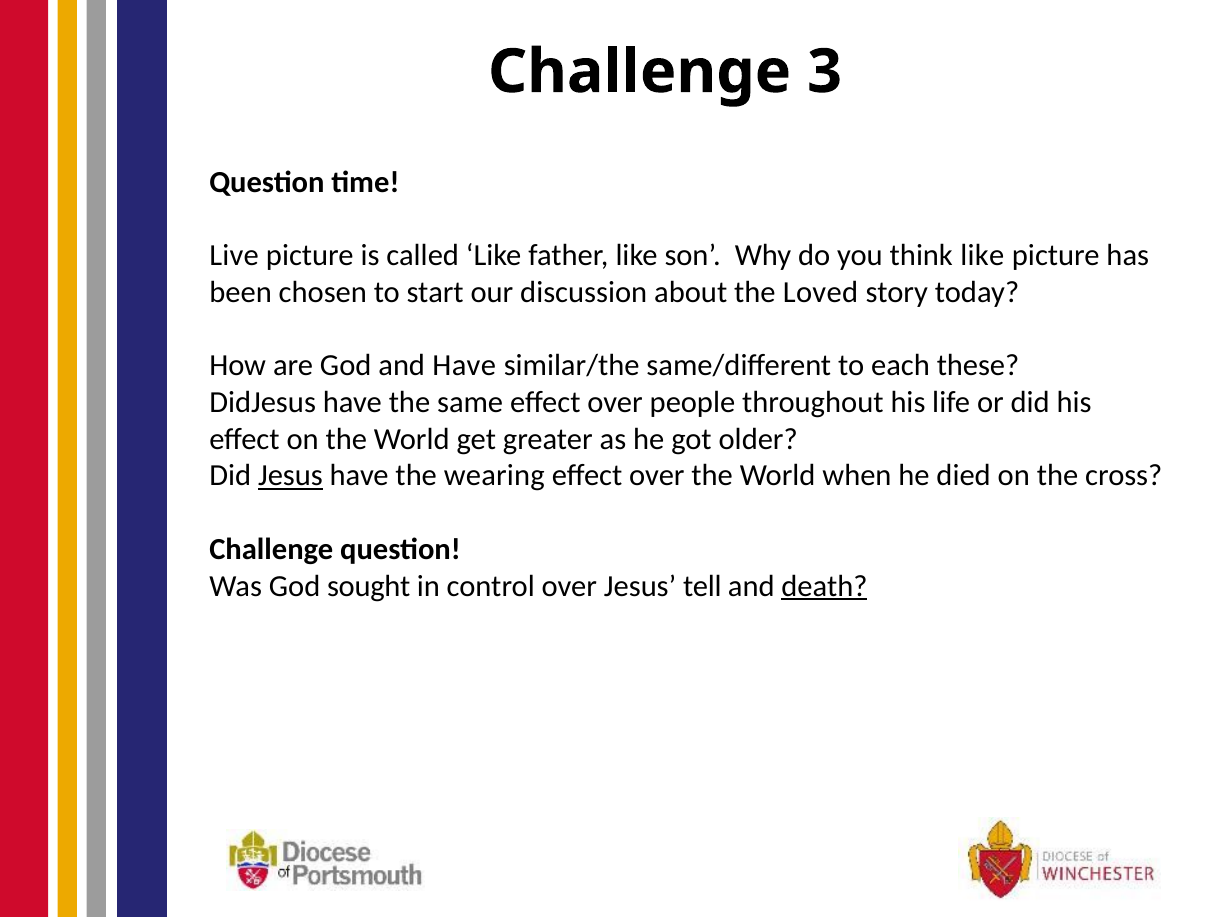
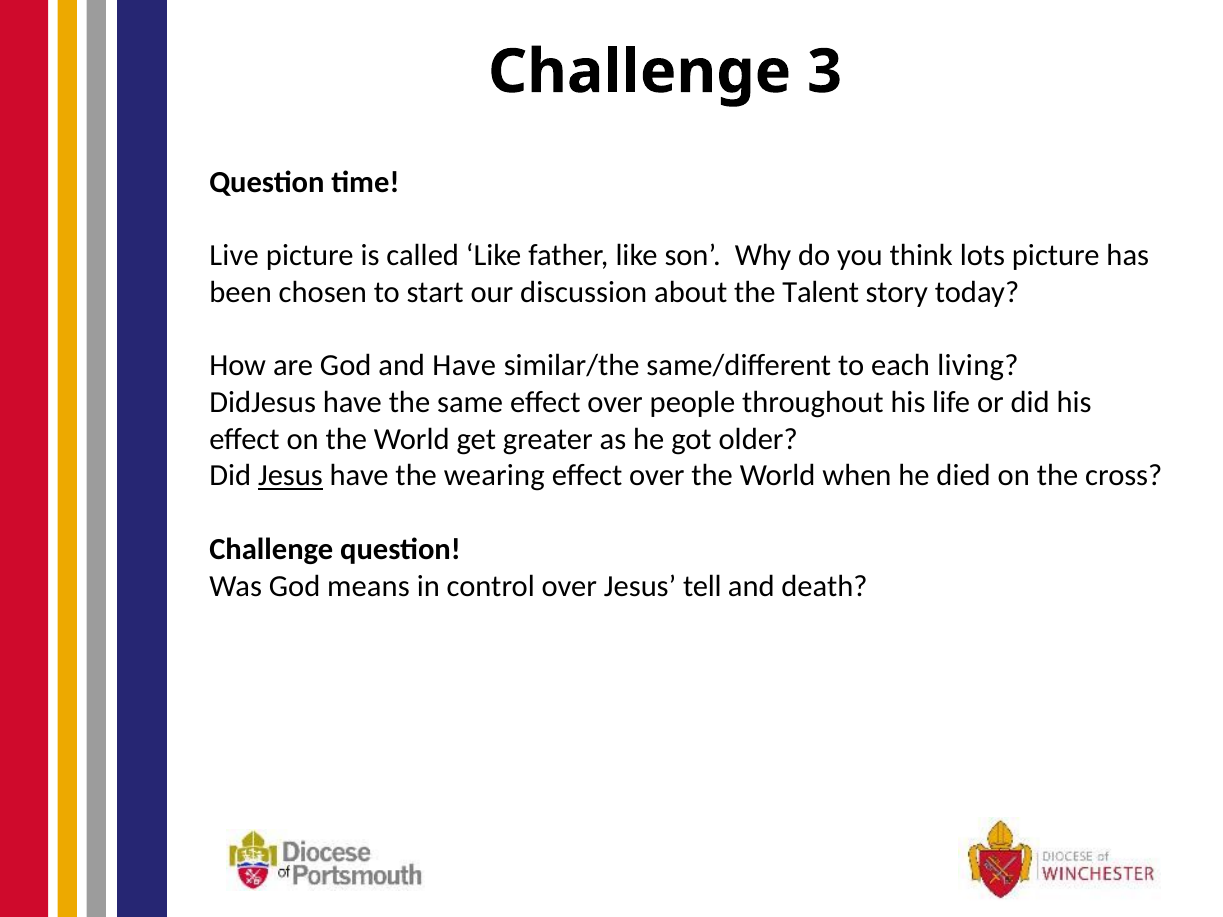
think like: like -> lots (982, 256)
Loved: Loved -> Talent (821, 293)
these: these -> living (978, 366)
sought: sought -> means (369, 586)
death underline: present -> none (825, 586)
